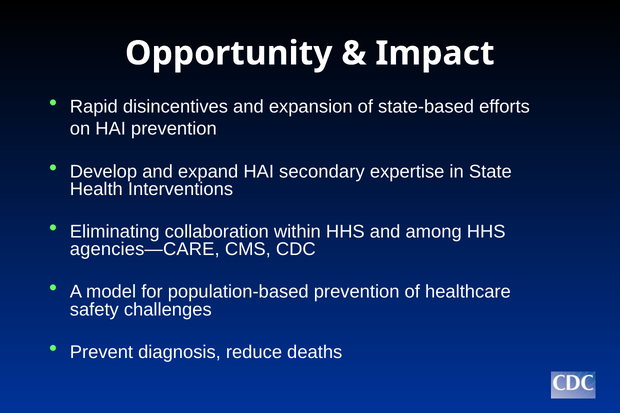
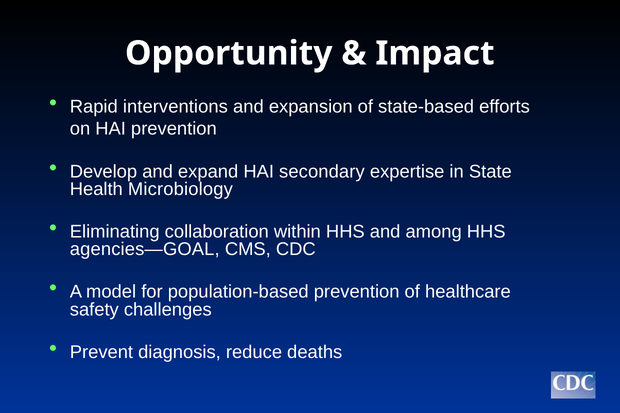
disincentives: disincentives -> interventions (175, 107)
Interventions: Interventions -> Microbiology (180, 189)
agencies—CARE: agencies—CARE -> agencies—GOAL (145, 250)
